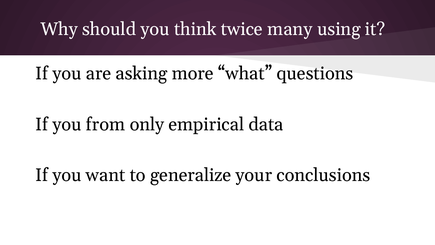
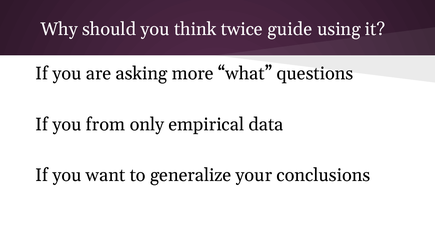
many: many -> guide (290, 29)
